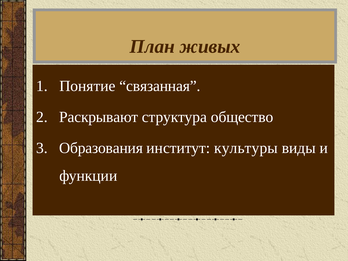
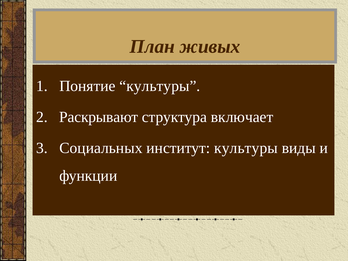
Понятие связанная: связанная -> культуры (160, 86)
общество: общество -> включает (242, 117)
Образования: Образования -> Социальных (101, 148)
